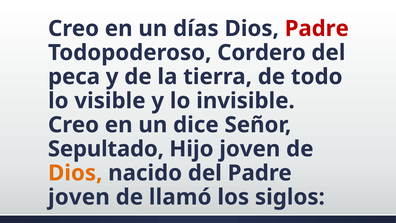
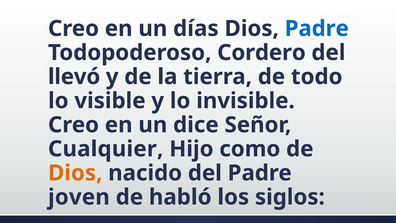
Padre colour: red -> blue (317, 29)
peca: peca -> llevó (74, 77)
Sepultado: Sepultado -> Cualquier (106, 149)
Hijo joven: joven -> como (250, 149)
llamó: llamó -> habló (180, 197)
